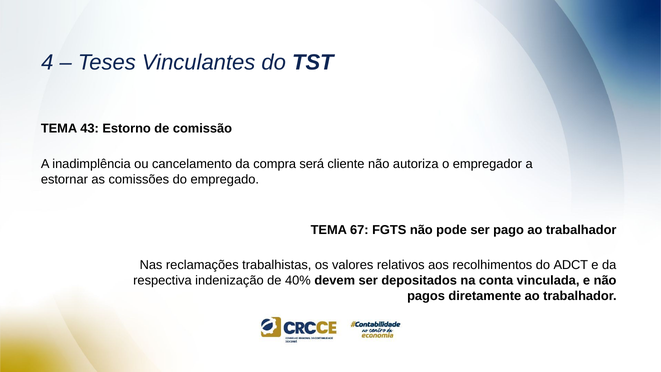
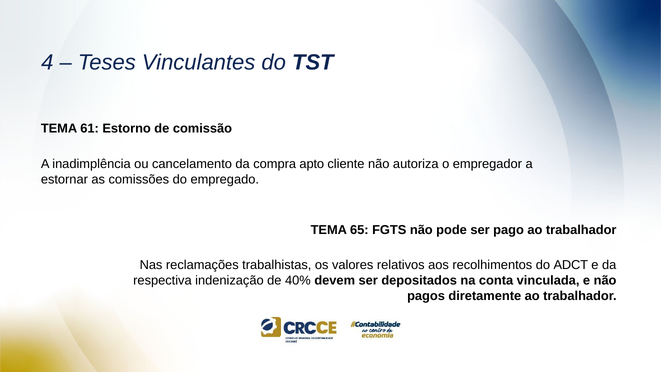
43: 43 -> 61 (90, 128)
será: será -> apto (312, 164)
67: 67 -> 65 (359, 230)
